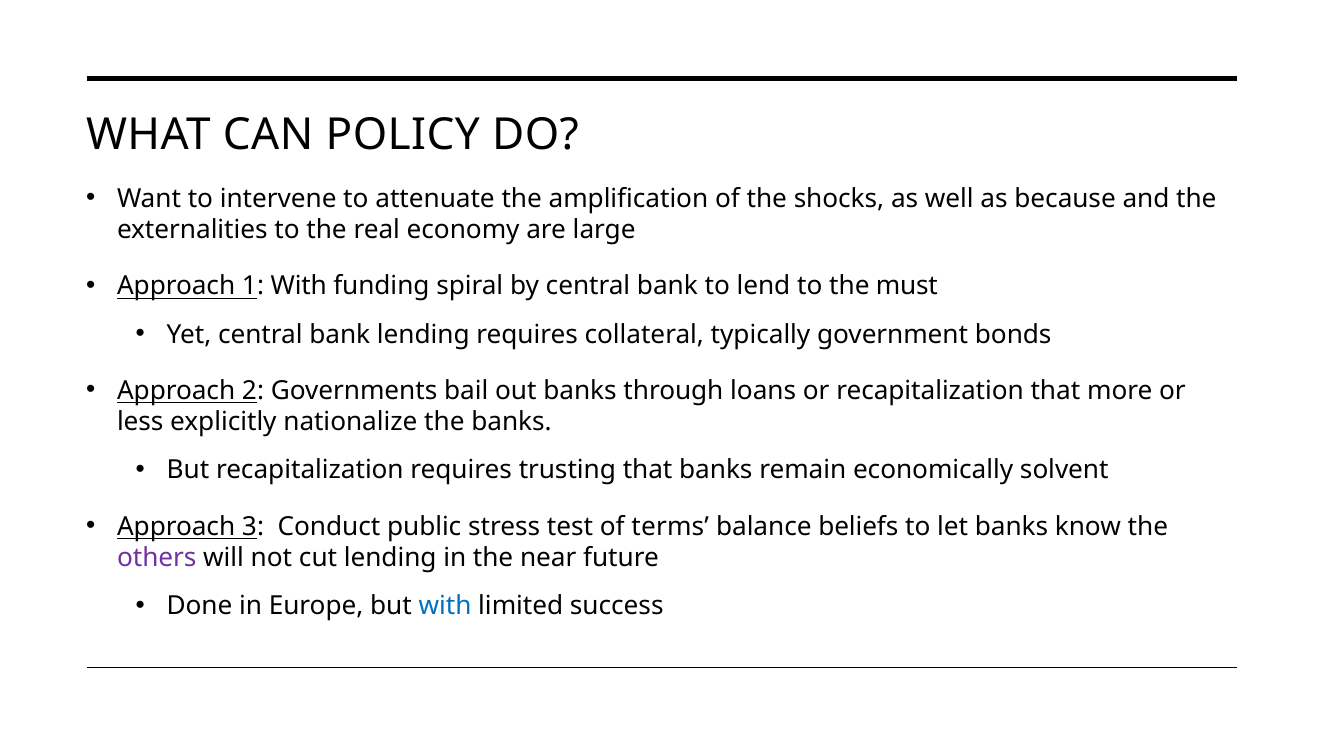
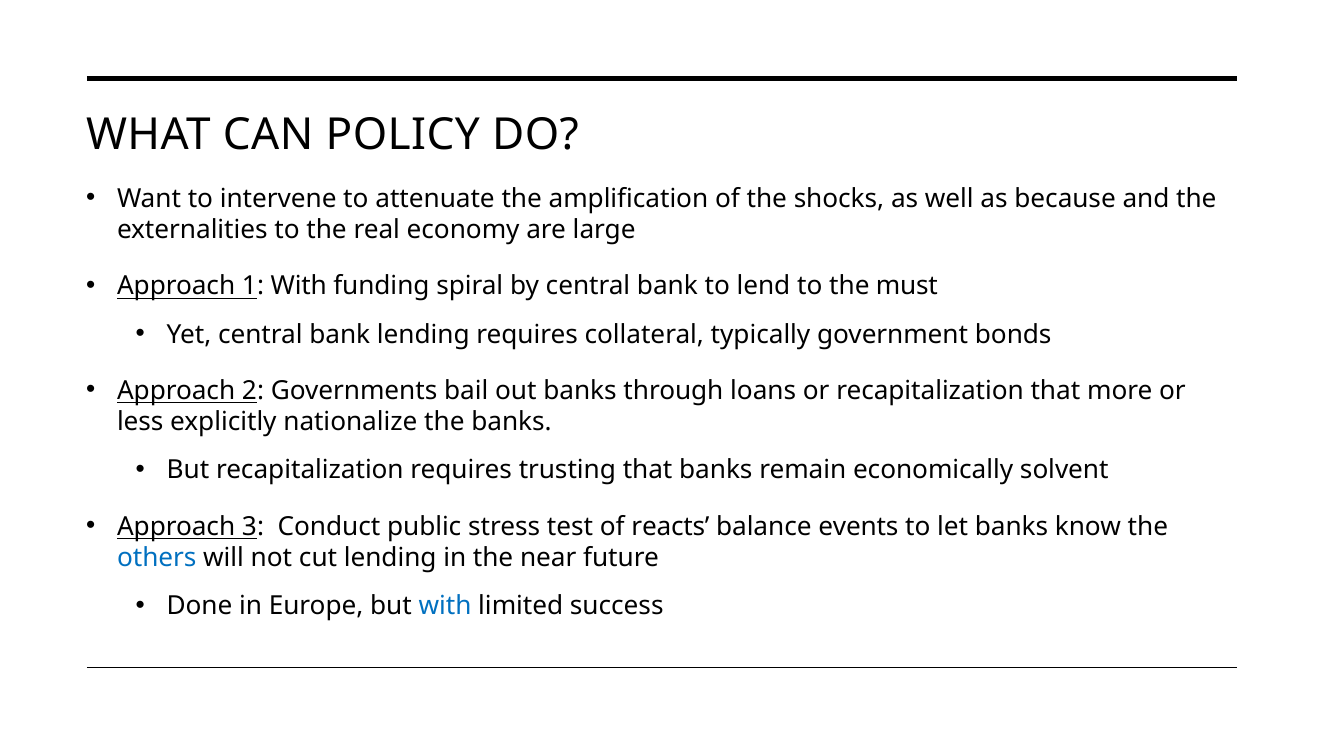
terms: terms -> reacts (670, 526)
beliefs: beliefs -> events (858, 526)
others colour: purple -> blue (157, 558)
